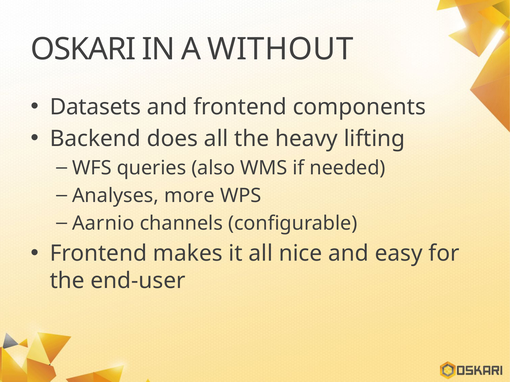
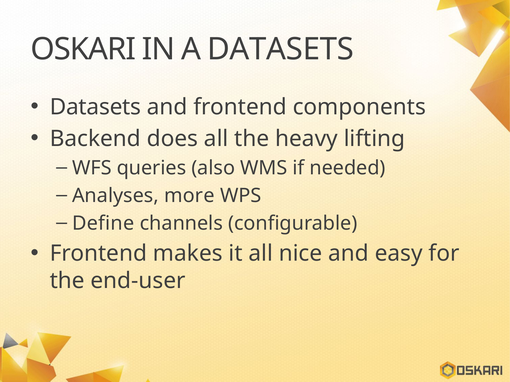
A WITHOUT: WITHOUT -> DATASETS (281, 49)
Aarnio: Aarnio -> Define (103, 223)
